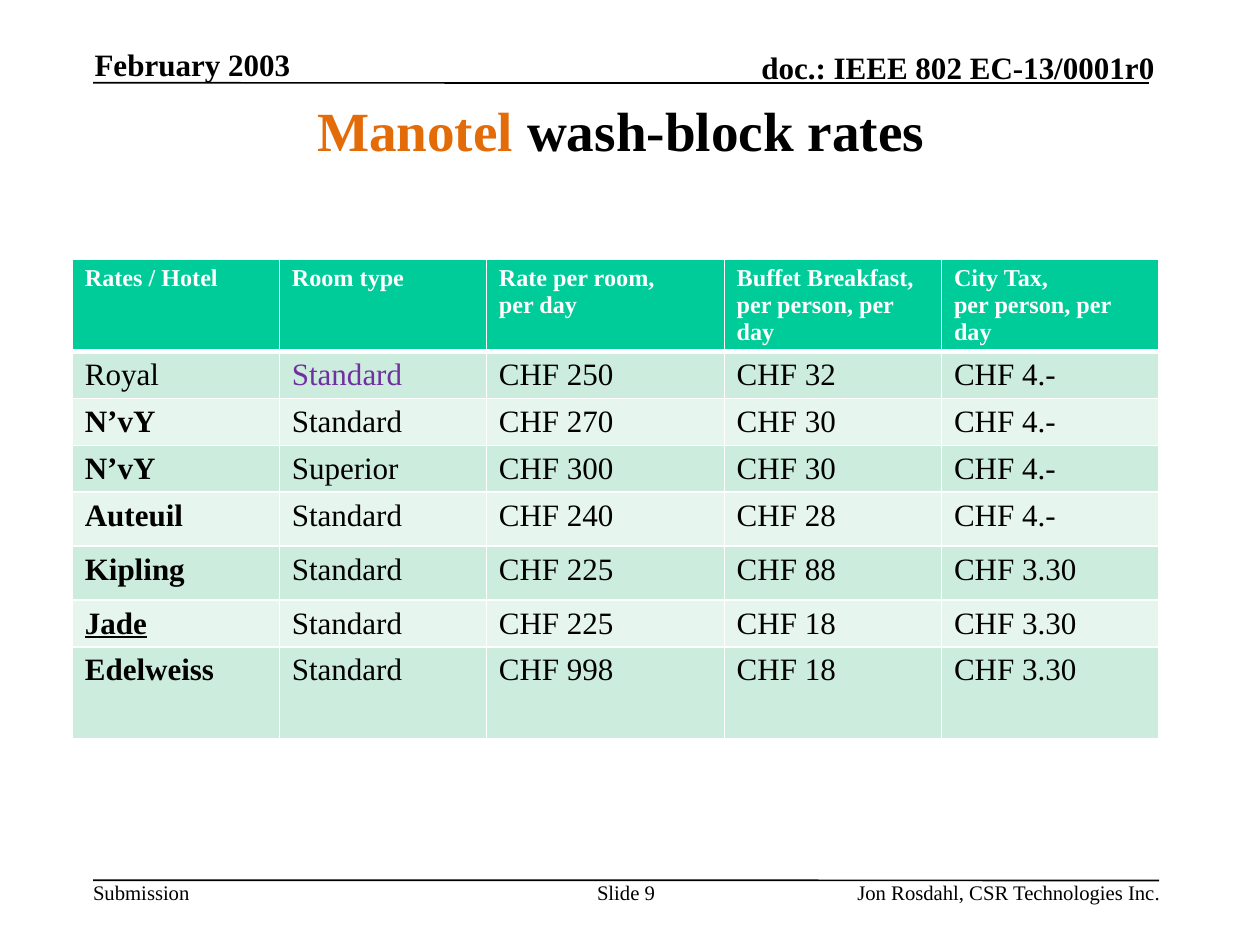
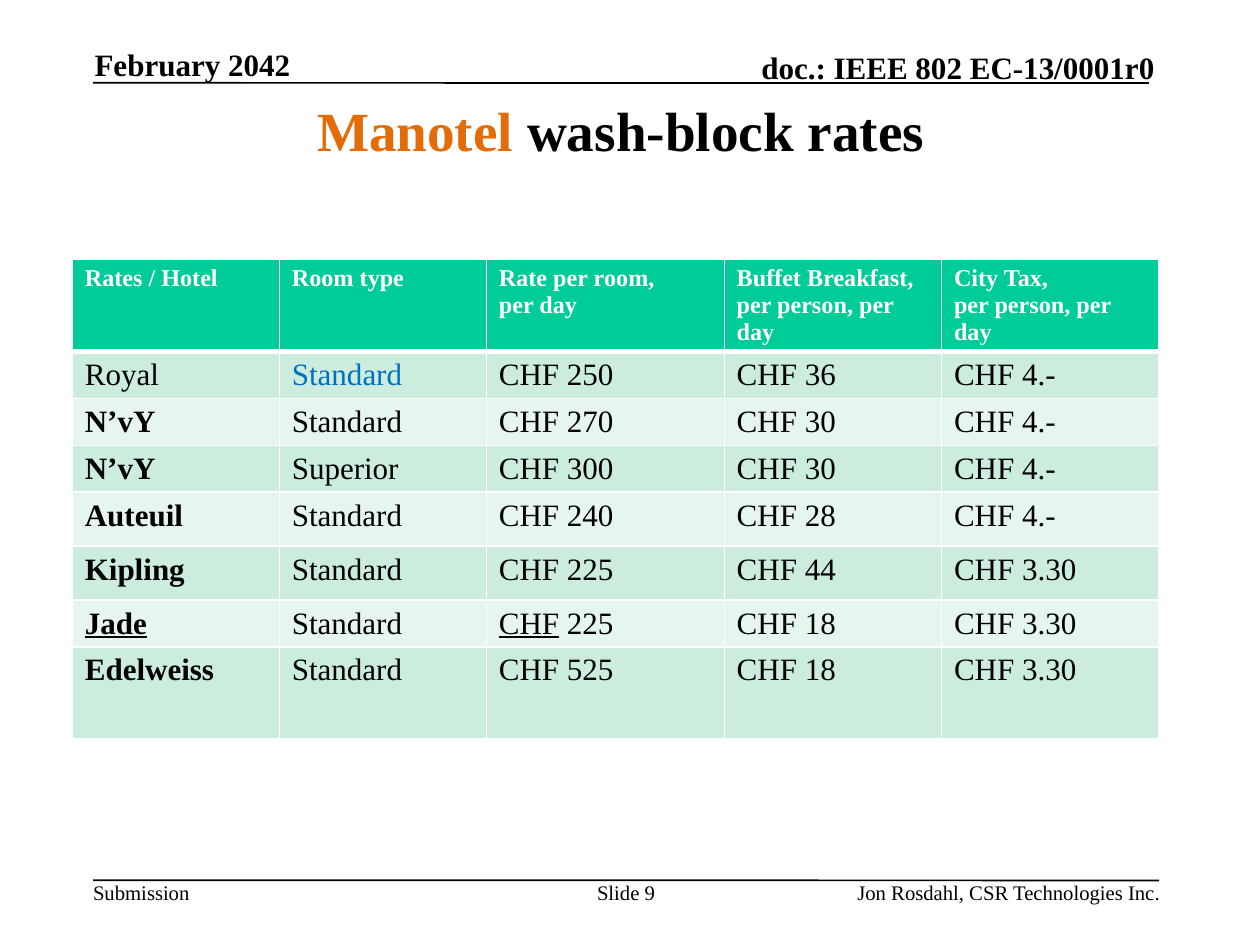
2003: 2003 -> 2042 (259, 66)
Standard colour: purple -> blue (347, 375)
32: 32 -> 36 (820, 375)
88: 88 -> 44 (820, 569)
CHF underline: none -> present (529, 623)
998: 998 -> 525 (590, 670)
